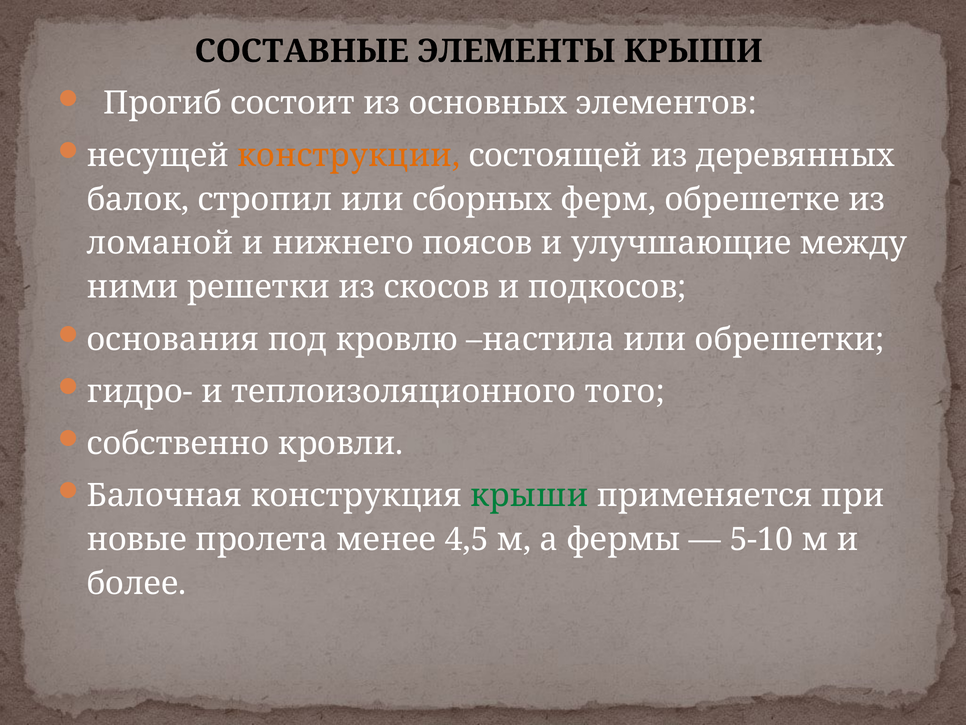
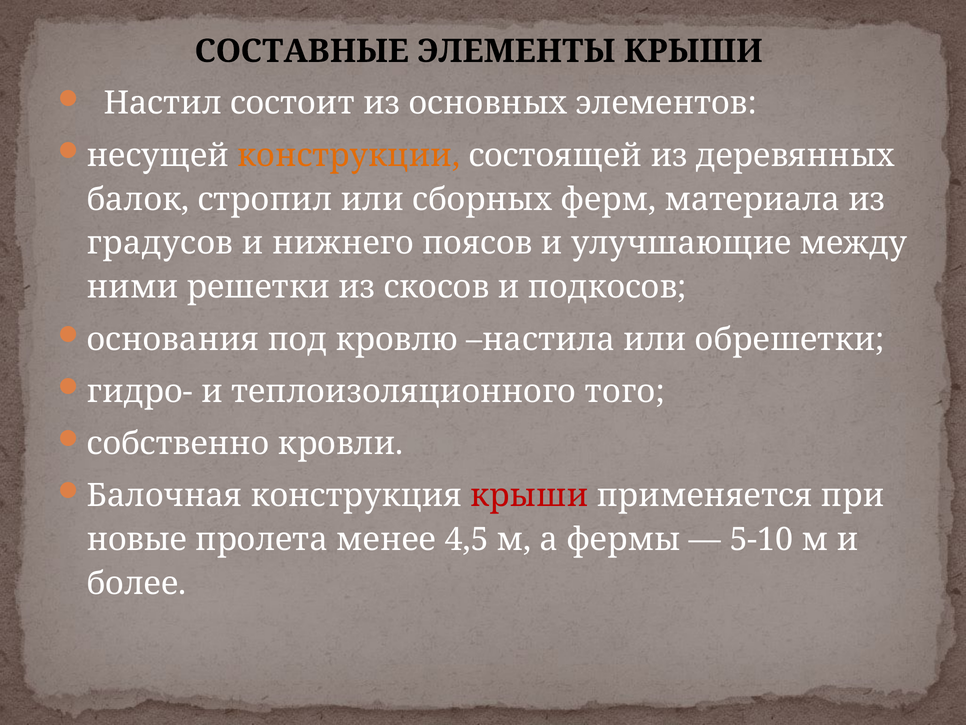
Прогиб: Прогиб -> Настил (163, 103)
обрешетке: обрешетке -> материала (752, 199)
ломаной: ломаной -> градусов (160, 243)
крыши colour: green -> red (529, 495)
